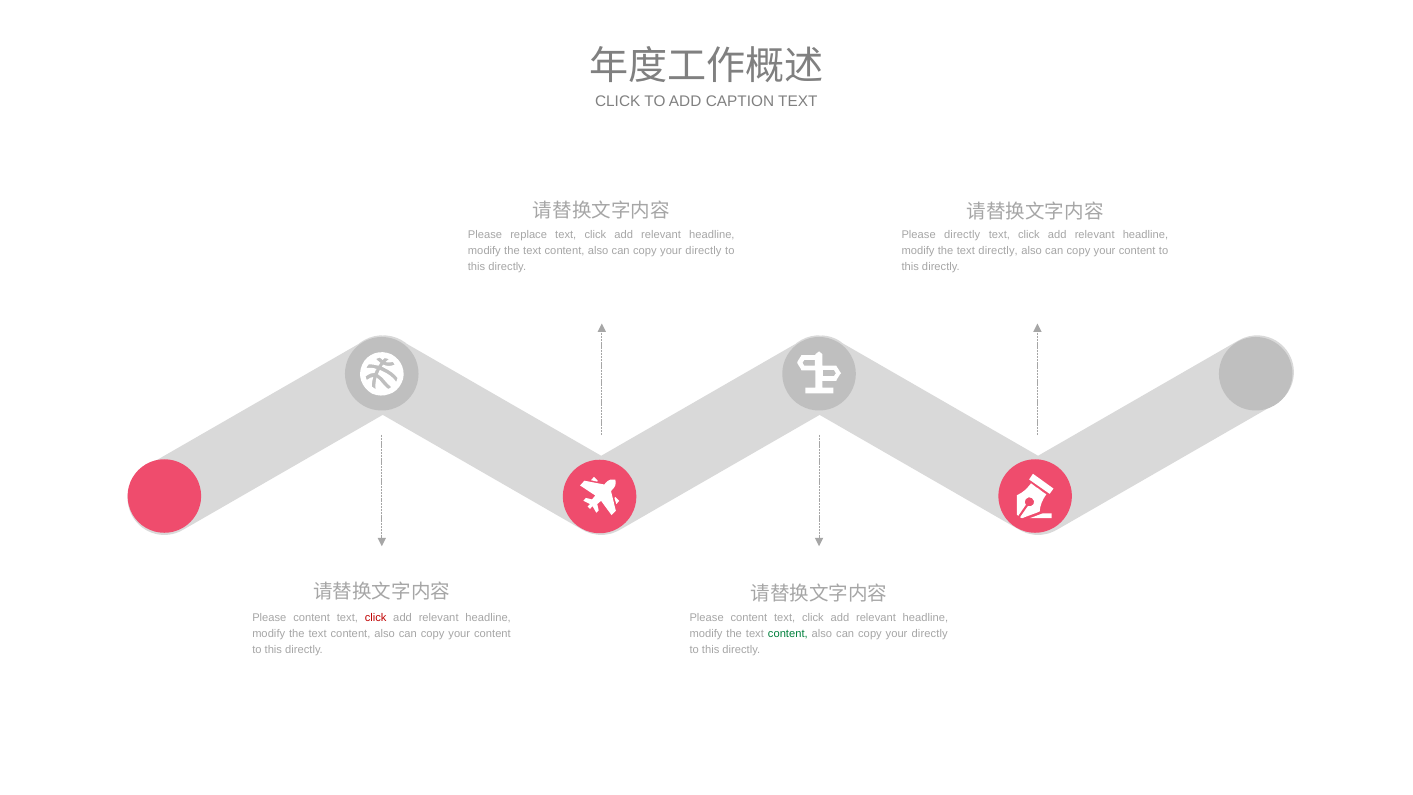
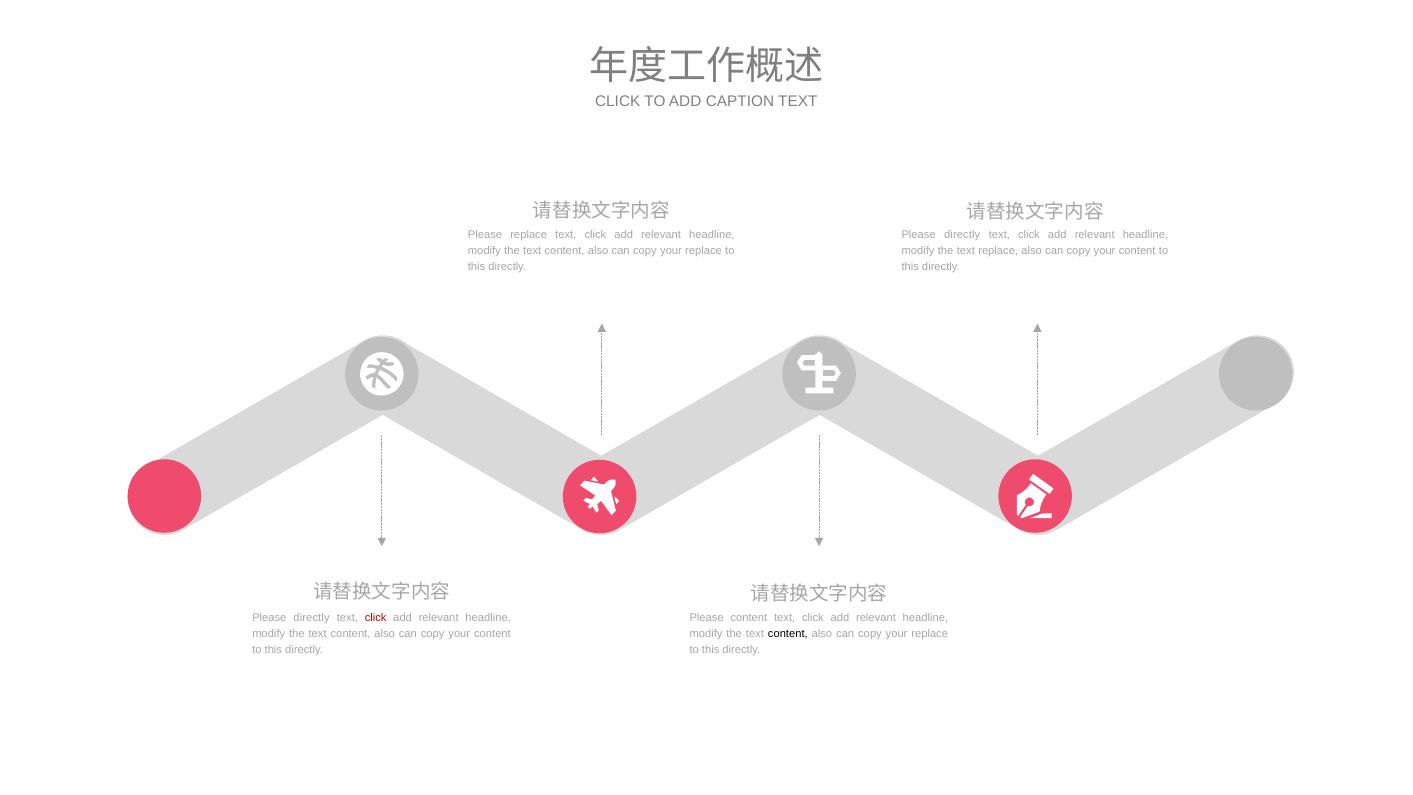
directly: directly -> replace (704, 251)
text directly: directly -> replace (998, 251)
content: content -> directly (312, 617)
content colour: green -> black (788, 633)
directly: directly -> replace (930, 633)
